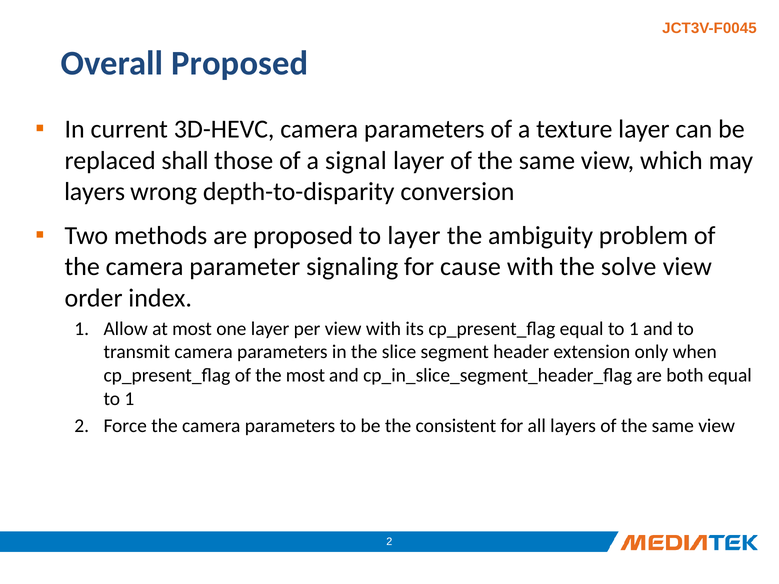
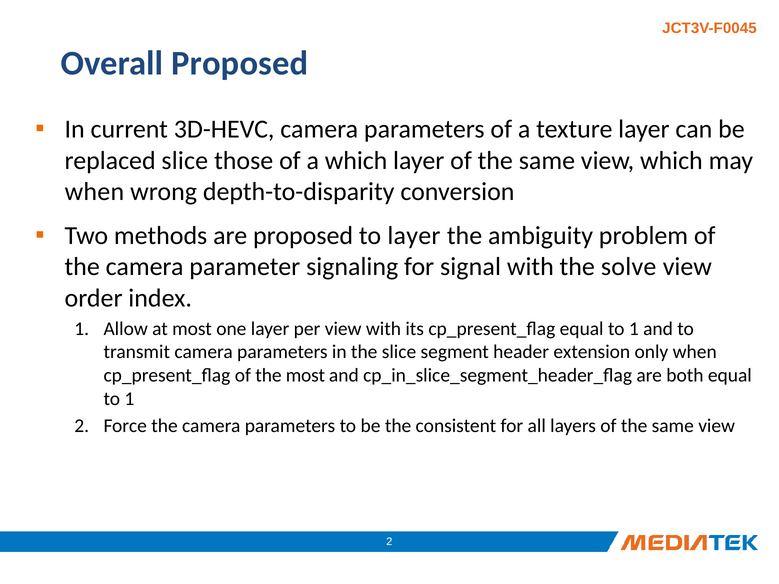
replaced shall: shall -> slice (185, 161)
a signal: signal -> which (356, 161)
layers: layers -> when (94, 192)
cause: cause -> signal (470, 267)
